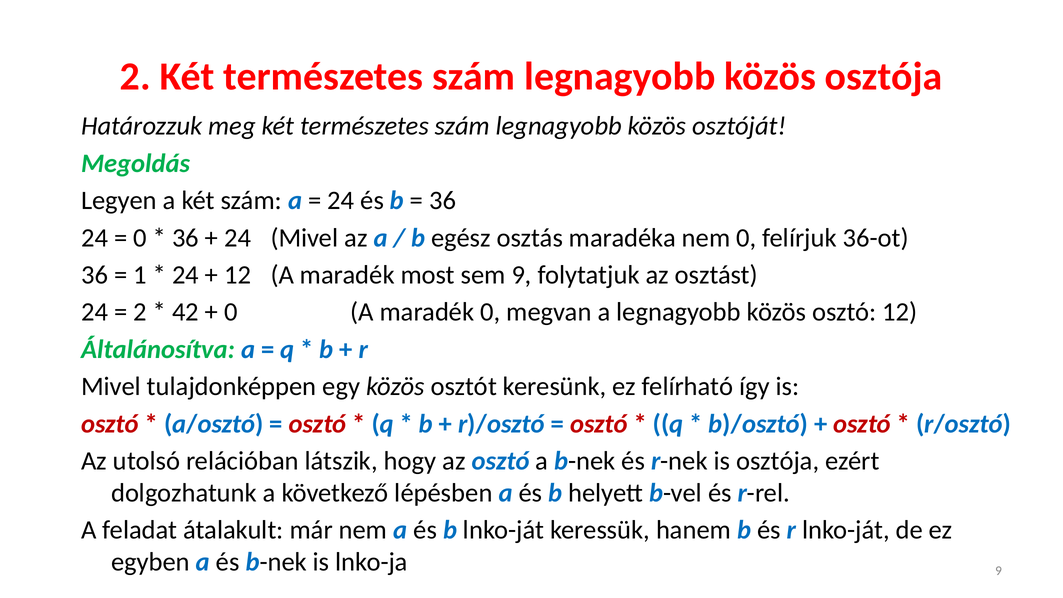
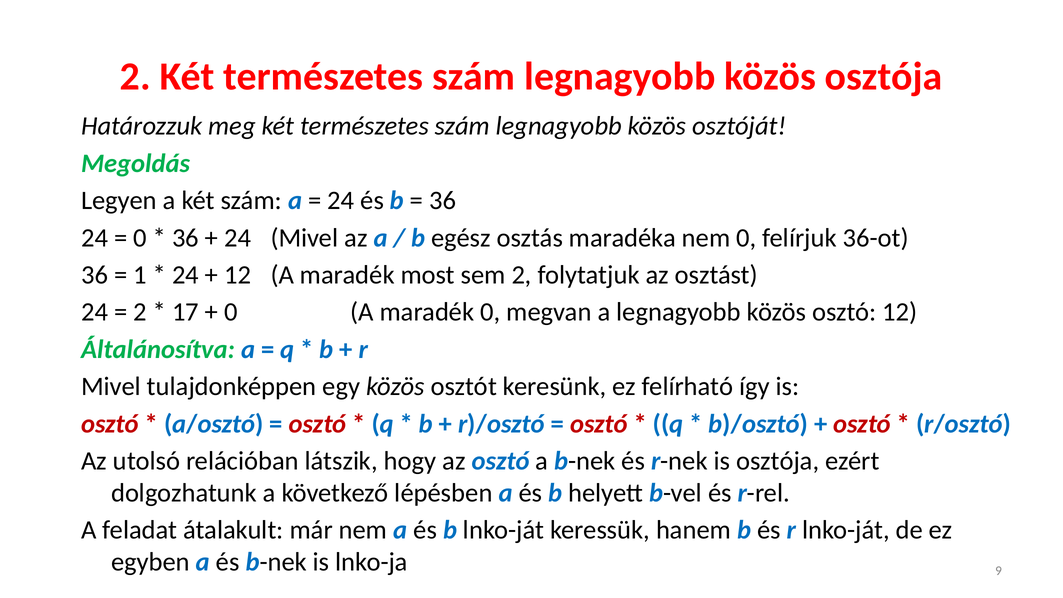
sem 9: 9 -> 2 (522, 275)
42: 42 -> 17 (185, 312)
